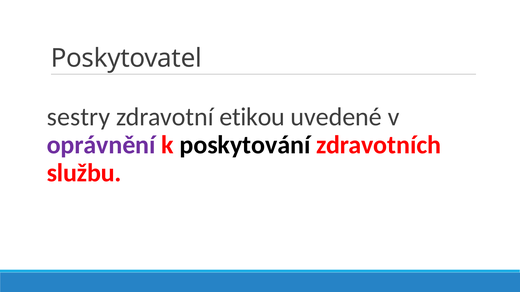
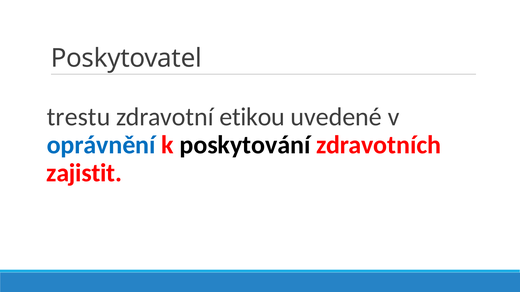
sestry: sestry -> trestu (79, 117)
oprávnění colour: purple -> blue (101, 145)
službu: službu -> zajistit (84, 173)
